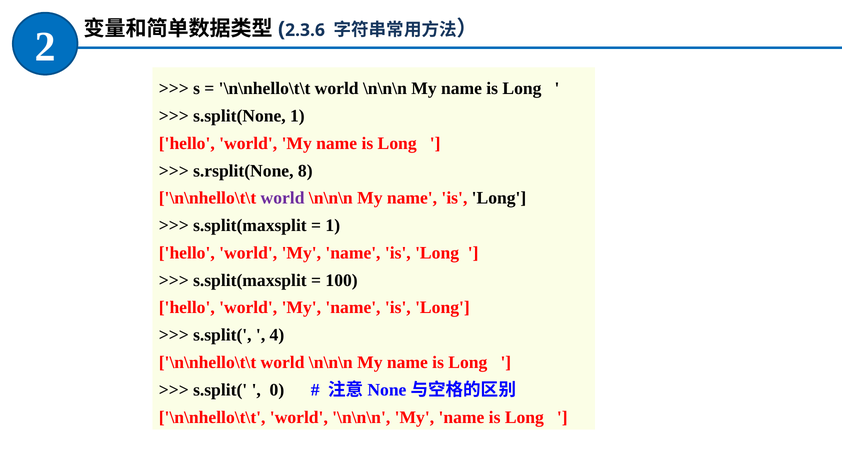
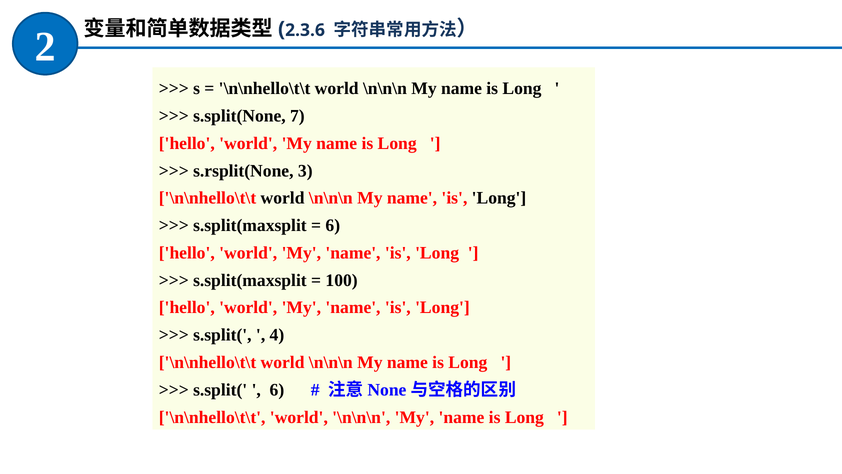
s.split(None 1: 1 -> 7 (297, 116)
8: 8 -> 3 (305, 171)
world colour: purple -> black (283, 198)
1: 1 -> 6 (333, 225)
0: 0 -> 6 (277, 389)
